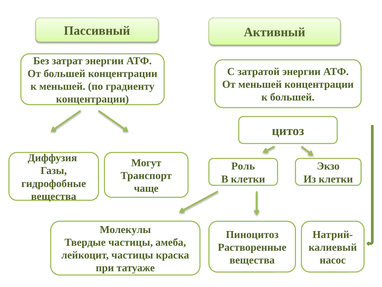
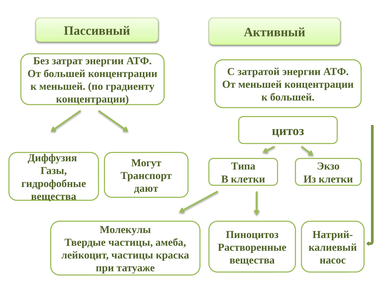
Роль: Роль -> Типа (243, 166)
чаще: чаще -> дают (146, 188)
